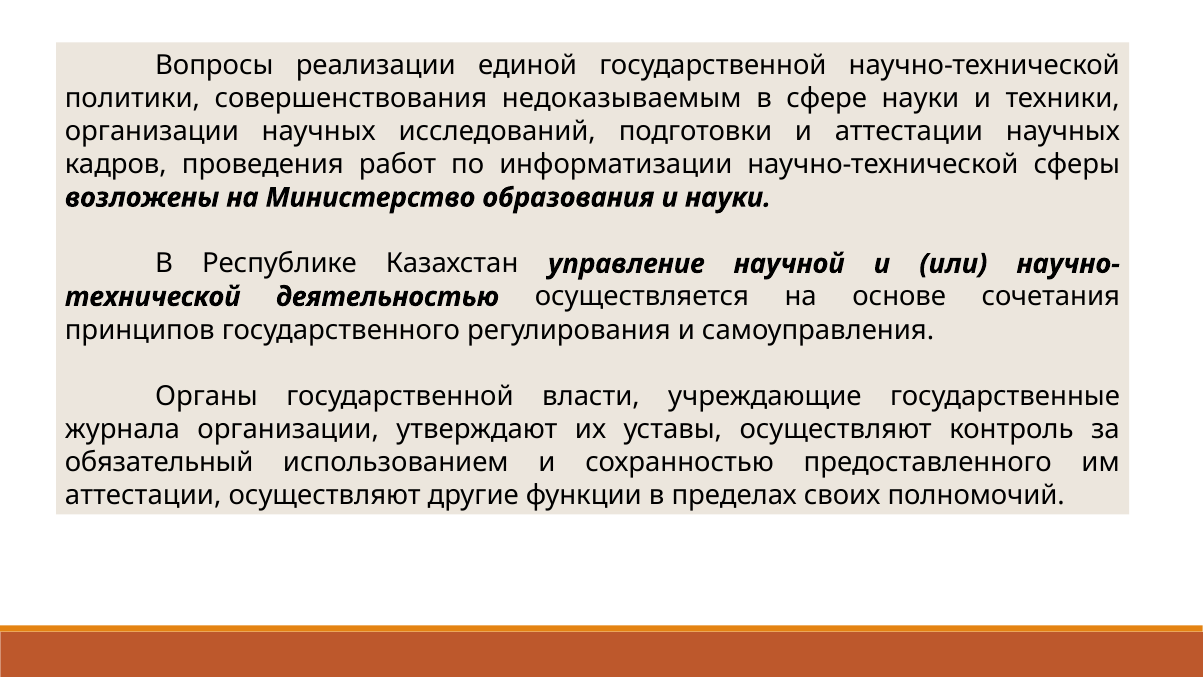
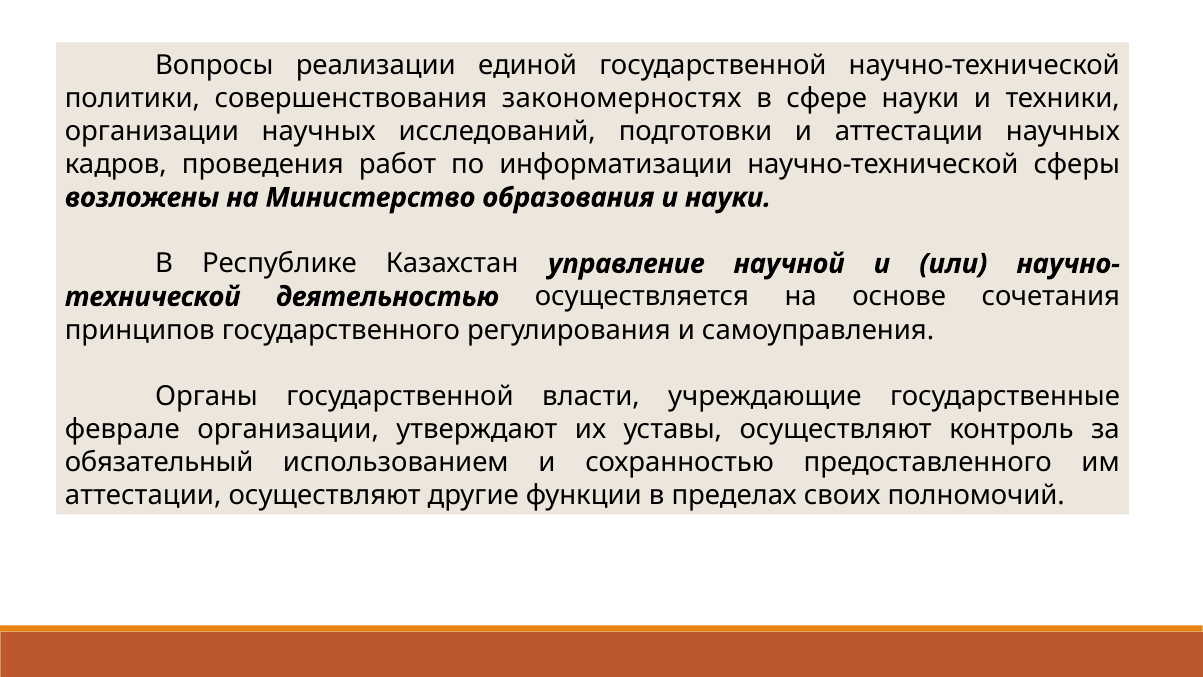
недоказываемым: недоказываемым -> закономерностях (622, 98)
журнала: журнала -> феврале (122, 429)
